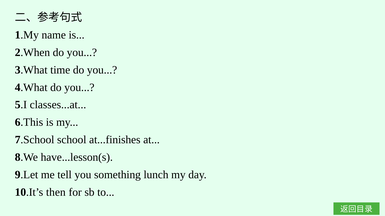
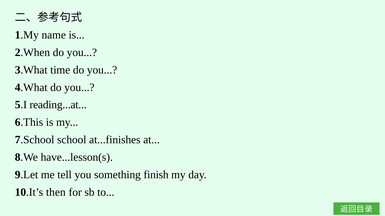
classes...at: classes...at -> reading...at (58, 105)
lunch: lunch -> finish (156, 175)
